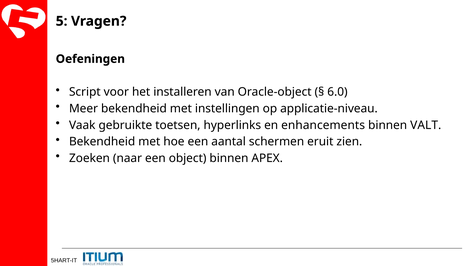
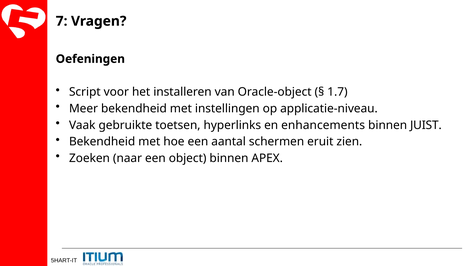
5: 5 -> 7 (62, 21)
6.0: 6.0 -> 1.7 (337, 92)
VALT: VALT -> JUIST (426, 125)
